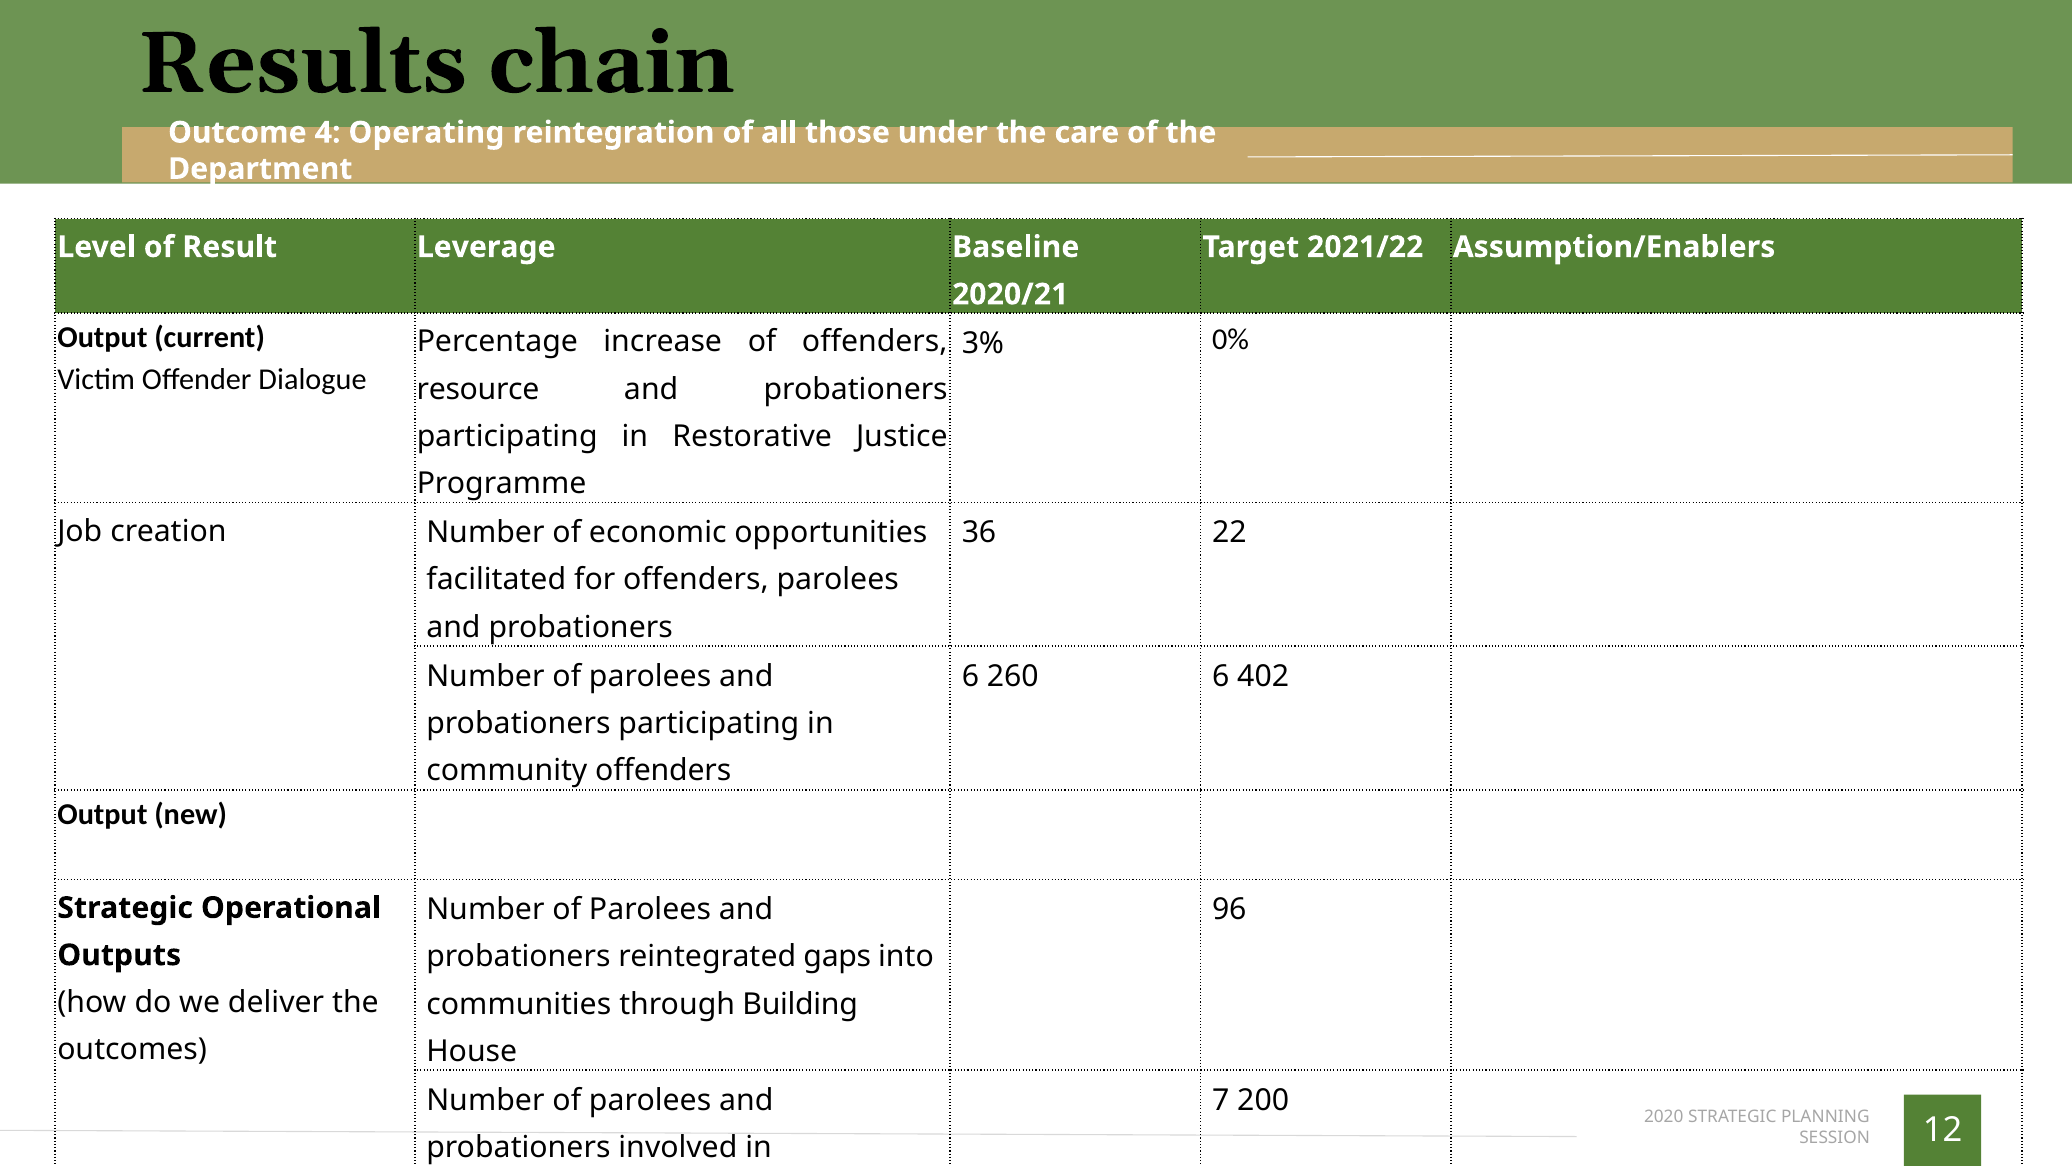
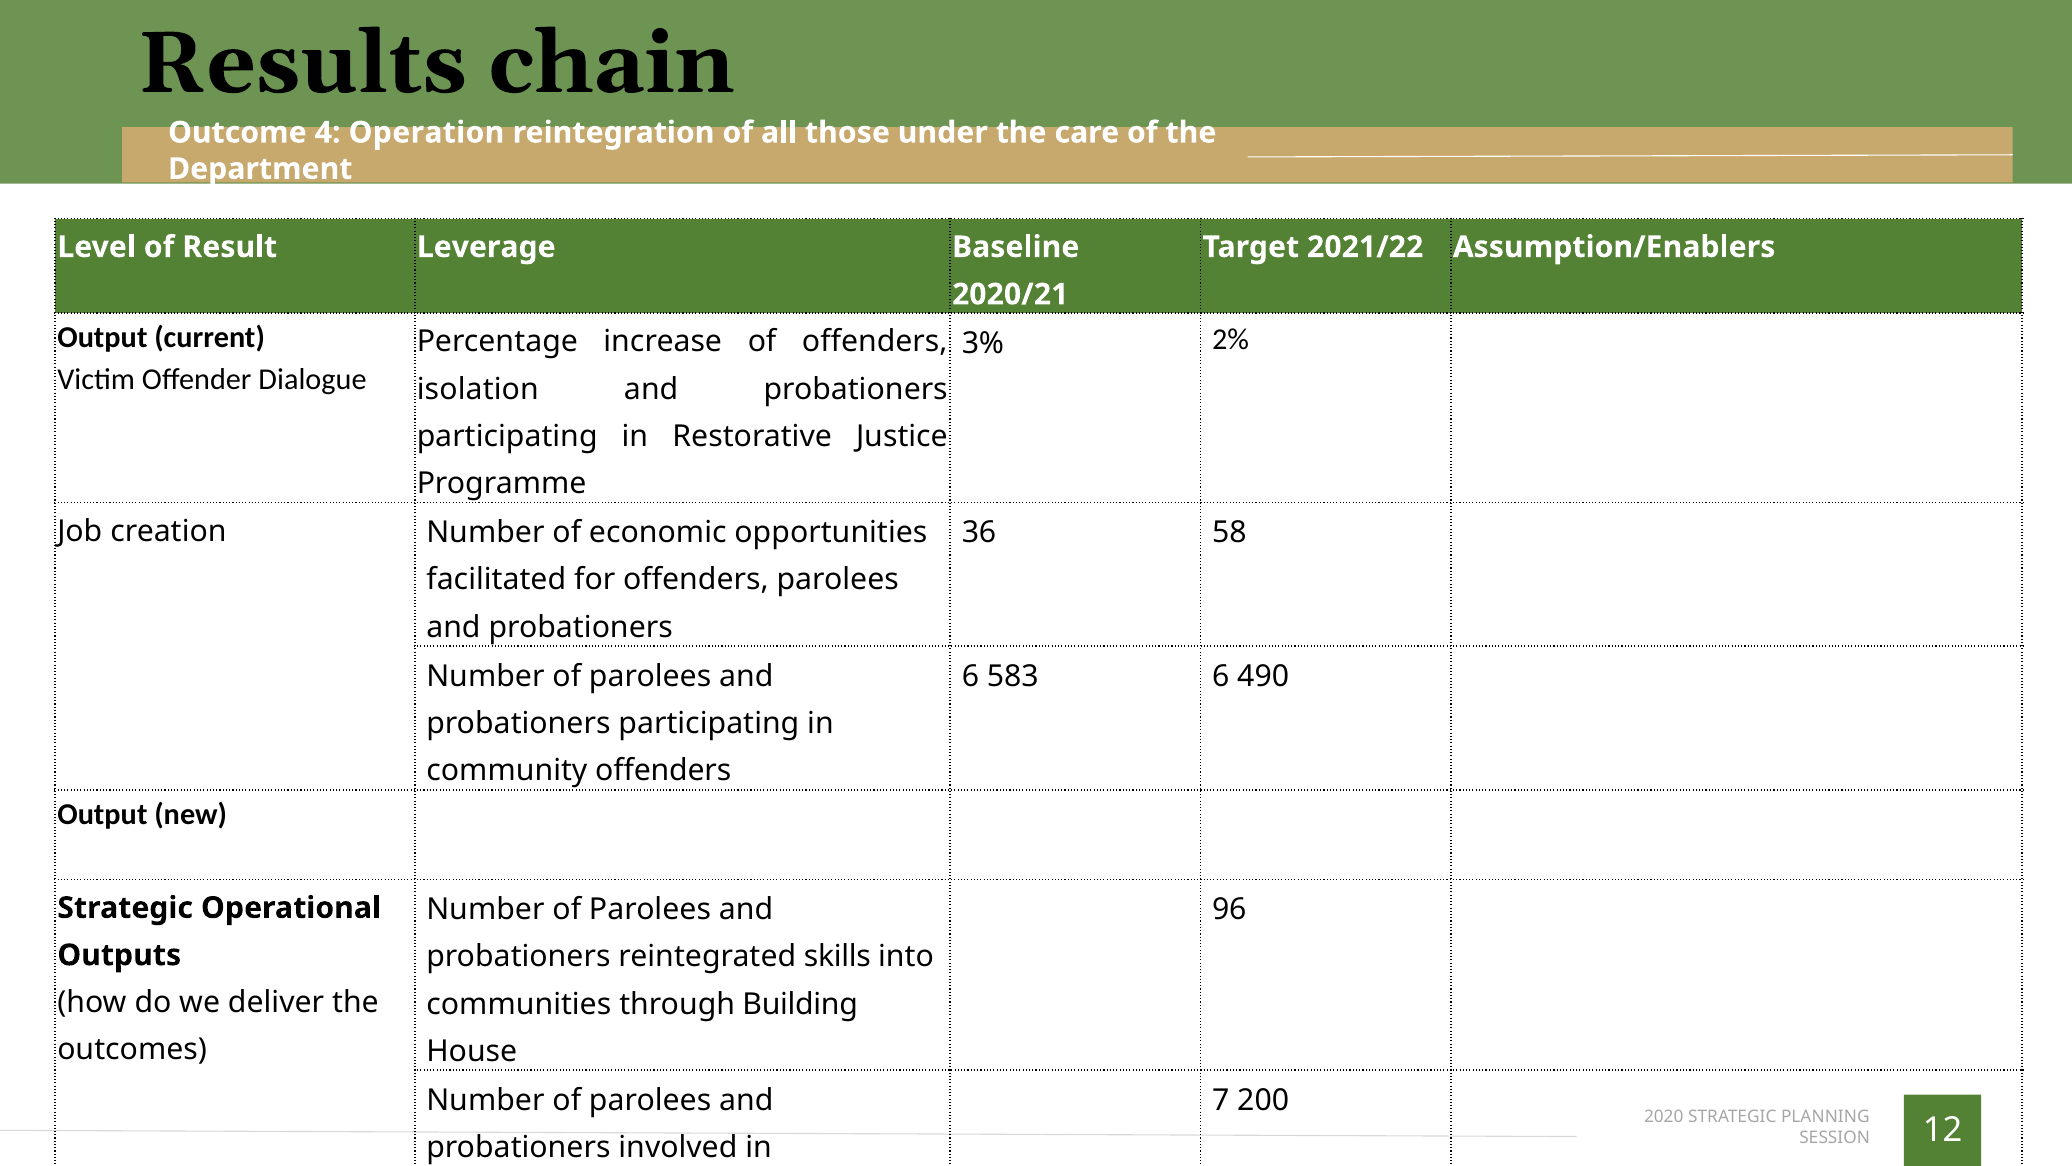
Operating: Operating -> Operation (426, 133)
0%: 0% -> 2% (1231, 339)
resource: resource -> isolation (478, 389)
22: 22 -> 58 (1229, 532)
260: 260 -> 583 (1013, 676)
402: 402 -> 490 (1263, 676)
gaps: gaps -> skills (837, 956)
